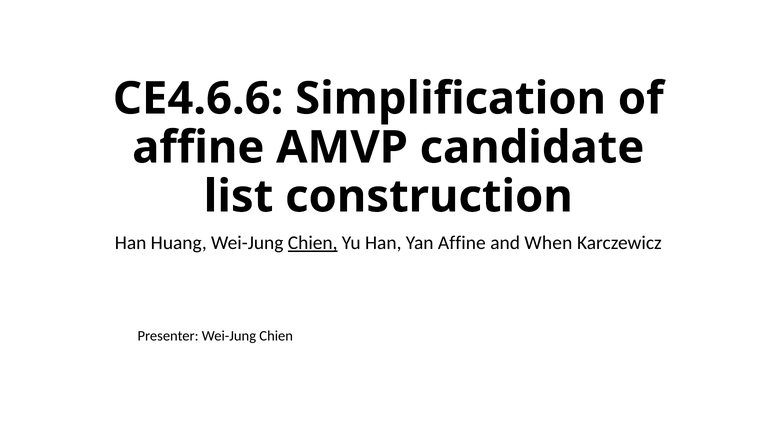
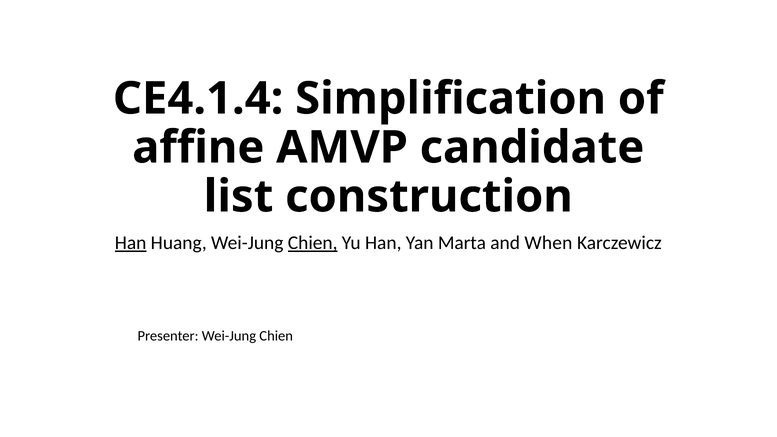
CE4.6.6: CE4.6.6 -> CE4.1.4 (198, 99)
Han underline: none -> present (131, 243)
Yan Affine: Affine -> Marta (462, 243)
